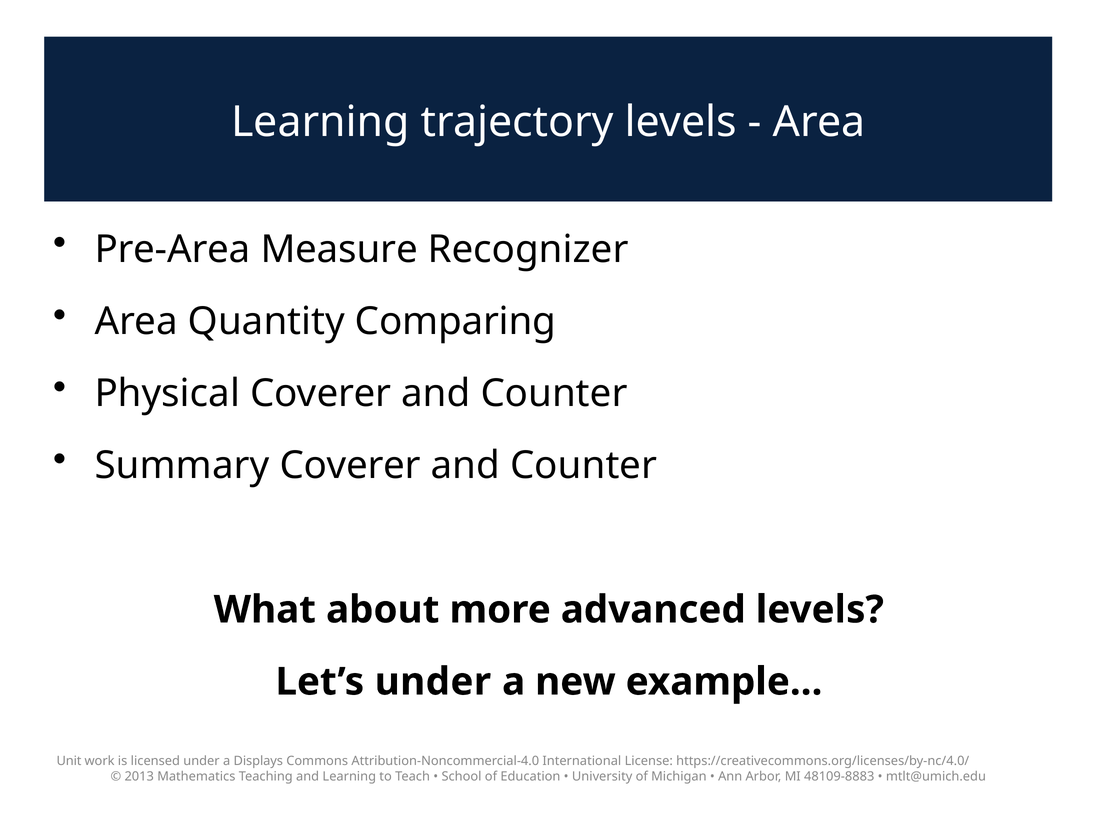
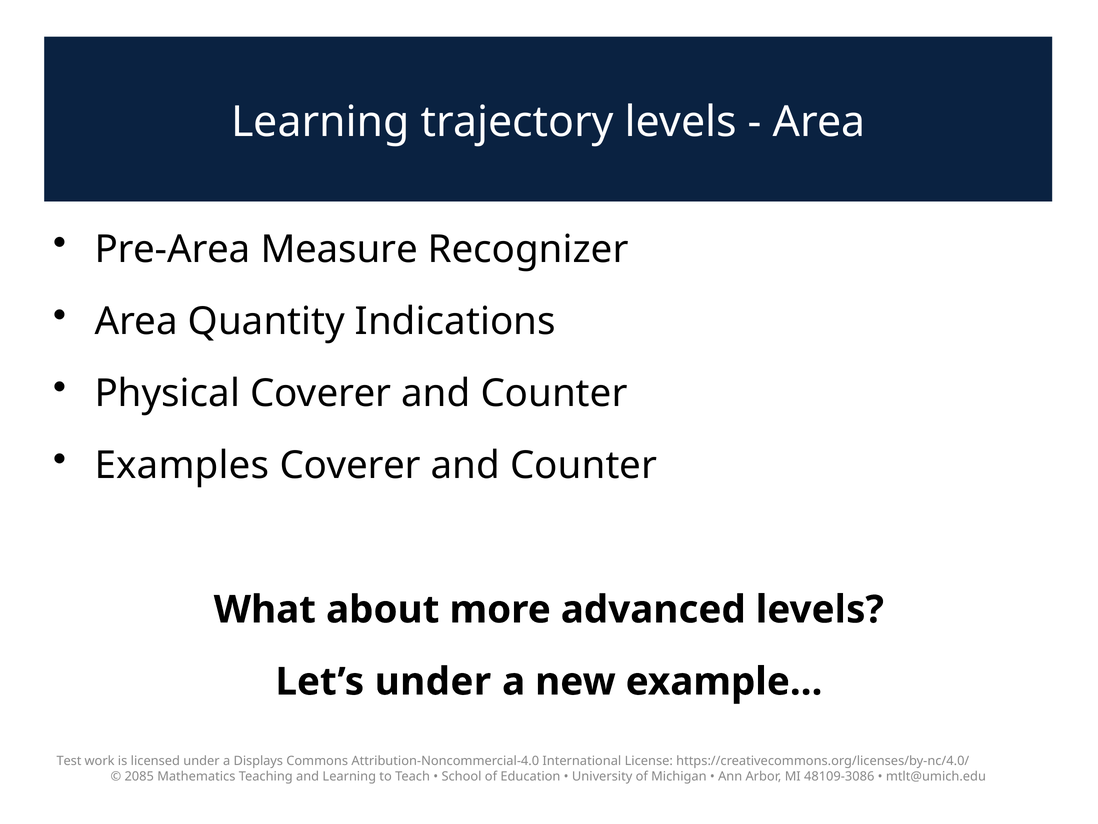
Comparing: Comparing -> Indications (455, 321)
Summary: Summary -> Examples (182, 466)
Unit: Unit -> Test (69, 761)
2013: 2013 -> 2085 (139, 776)
48109-8883: 48109-8883 -> 48109-3086 (839, 776)
